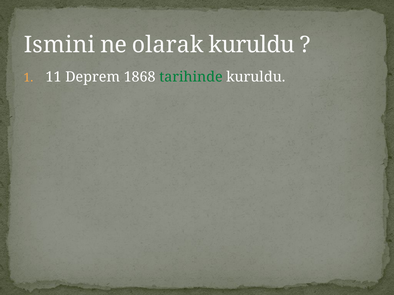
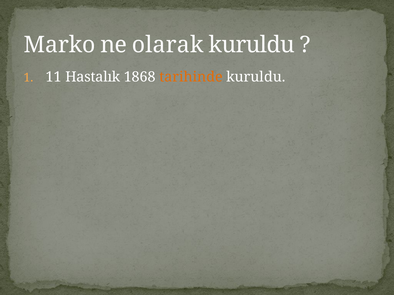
Ismini: Ismini -> Marko (60, 45)
Deprem: Deprem -> Hastalık (93, 77)
tarihinde colour: green -> orange (191, 77)
